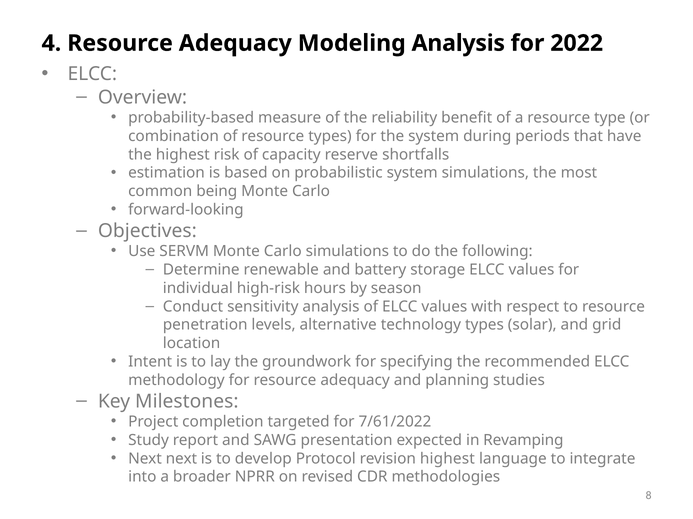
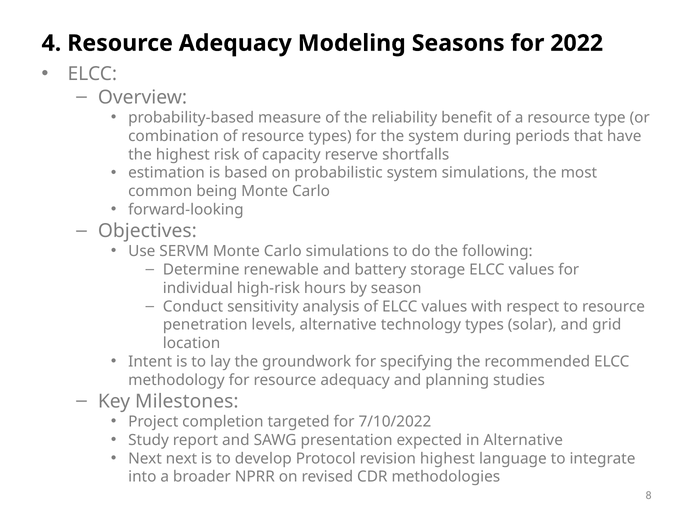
Modeling Analysis: Analysis -> Seasons (458, 43)
7/61/2022: 7/61/2022 -> 7/10/2022 (395, 422)
in Revamping: Revamping -> Alternative (523, 441)
